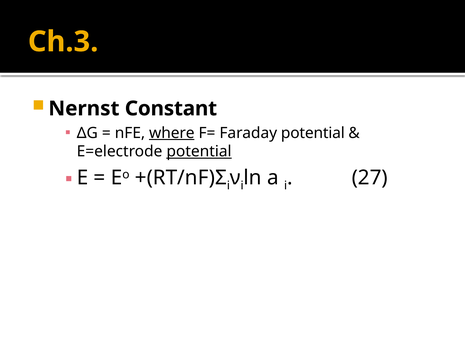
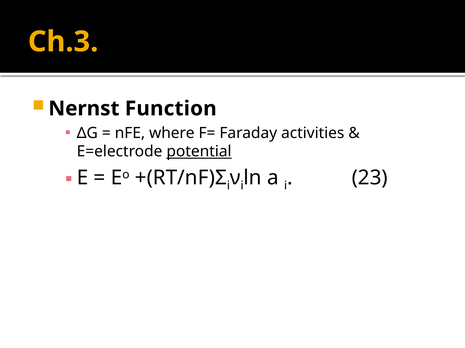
Constant: Constant -> Function (171, 109)
where underline: present -> none (172, 133)
Faraday potential: potential -> activities (313, 133)
27: 27 -> 23 (370, 178)
